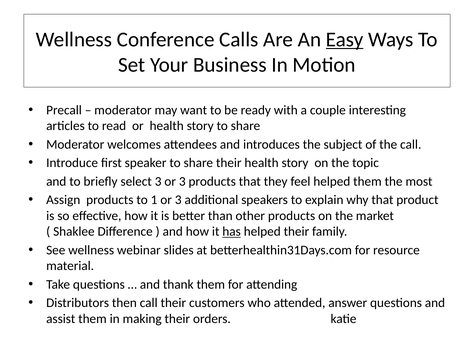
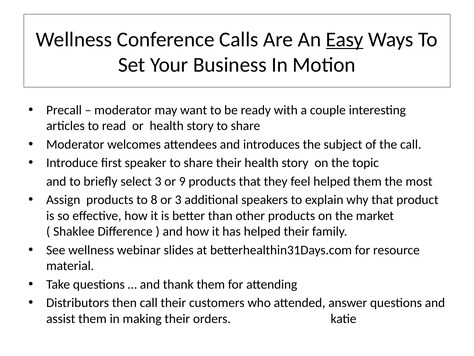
3 or 3: 3 -> 9 (182, 181)
1: 1 -> 8 (154, 200)
has underline: present -> none (232, 231)
